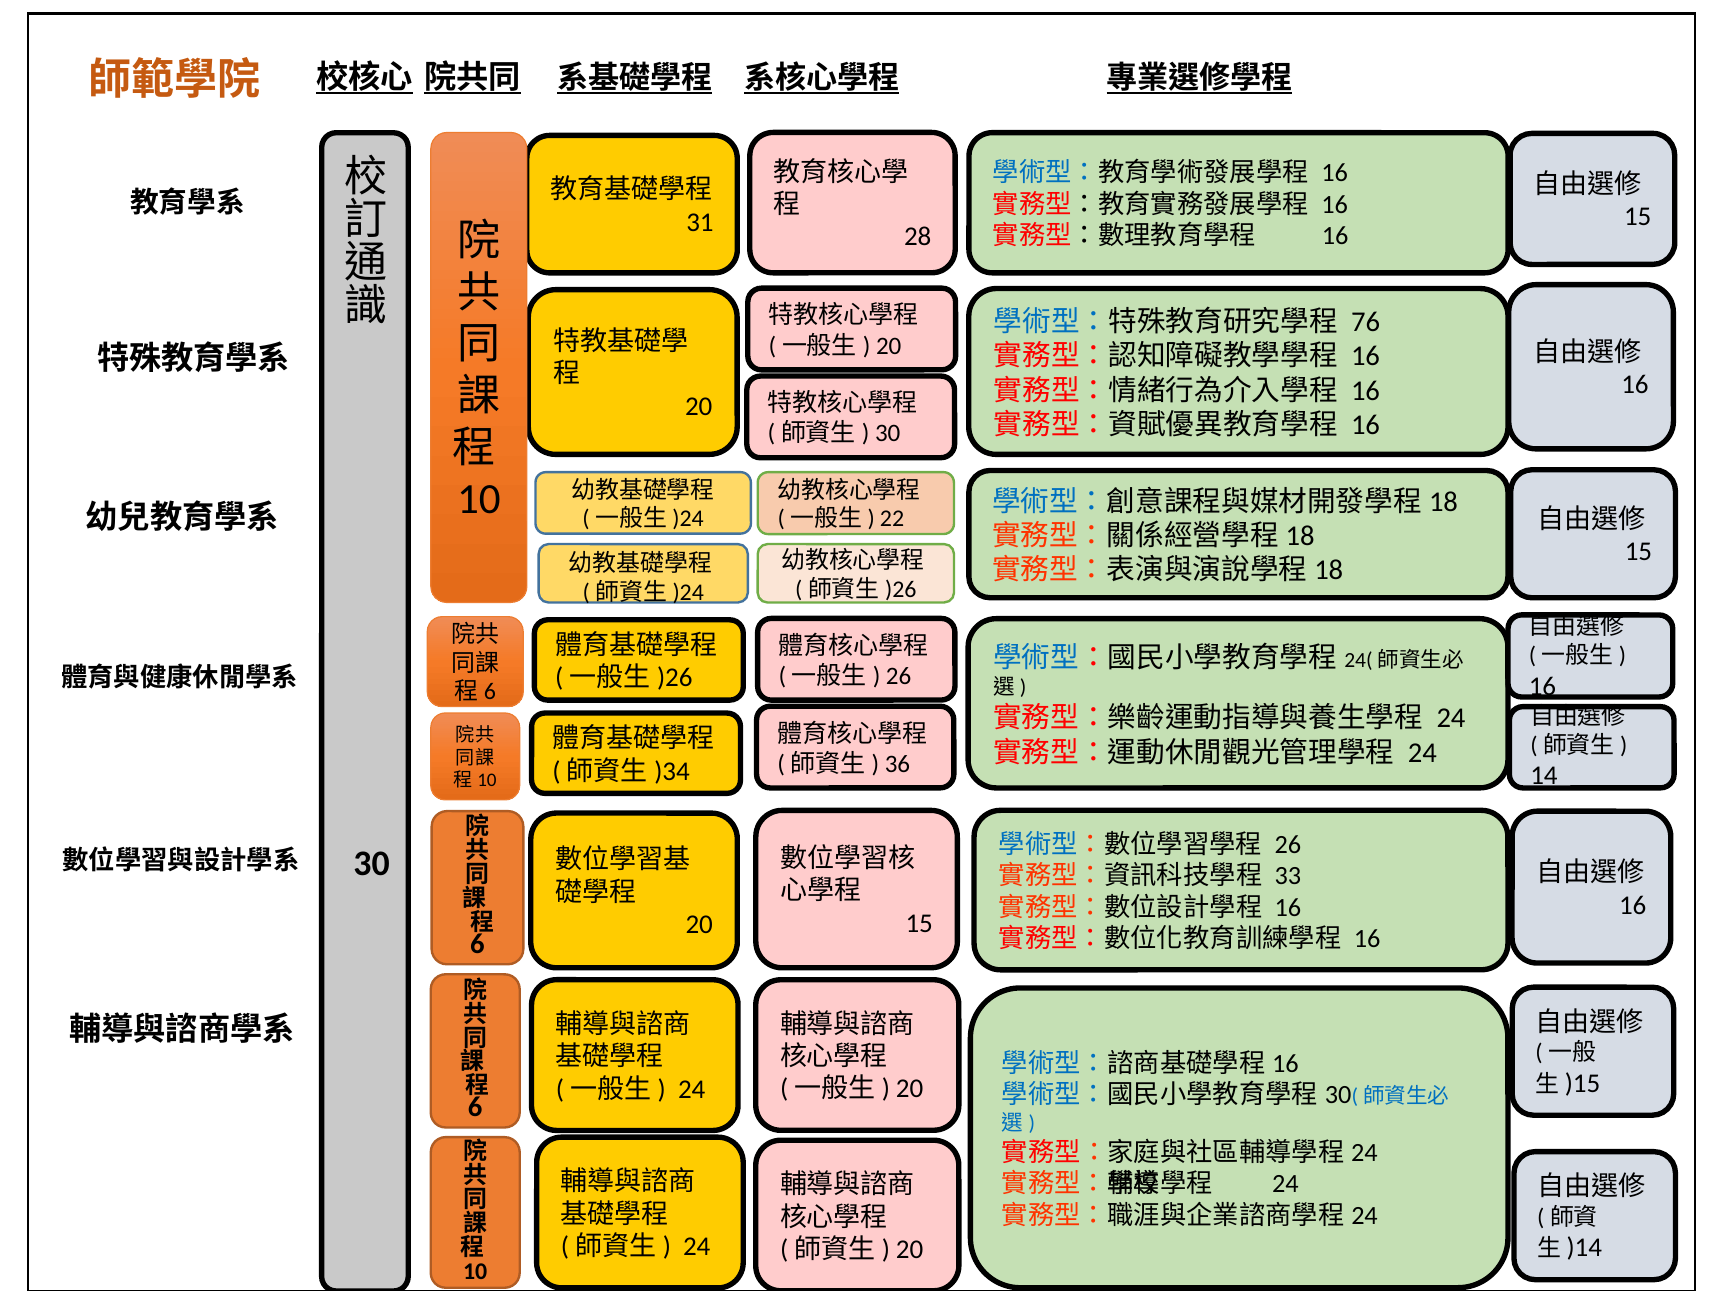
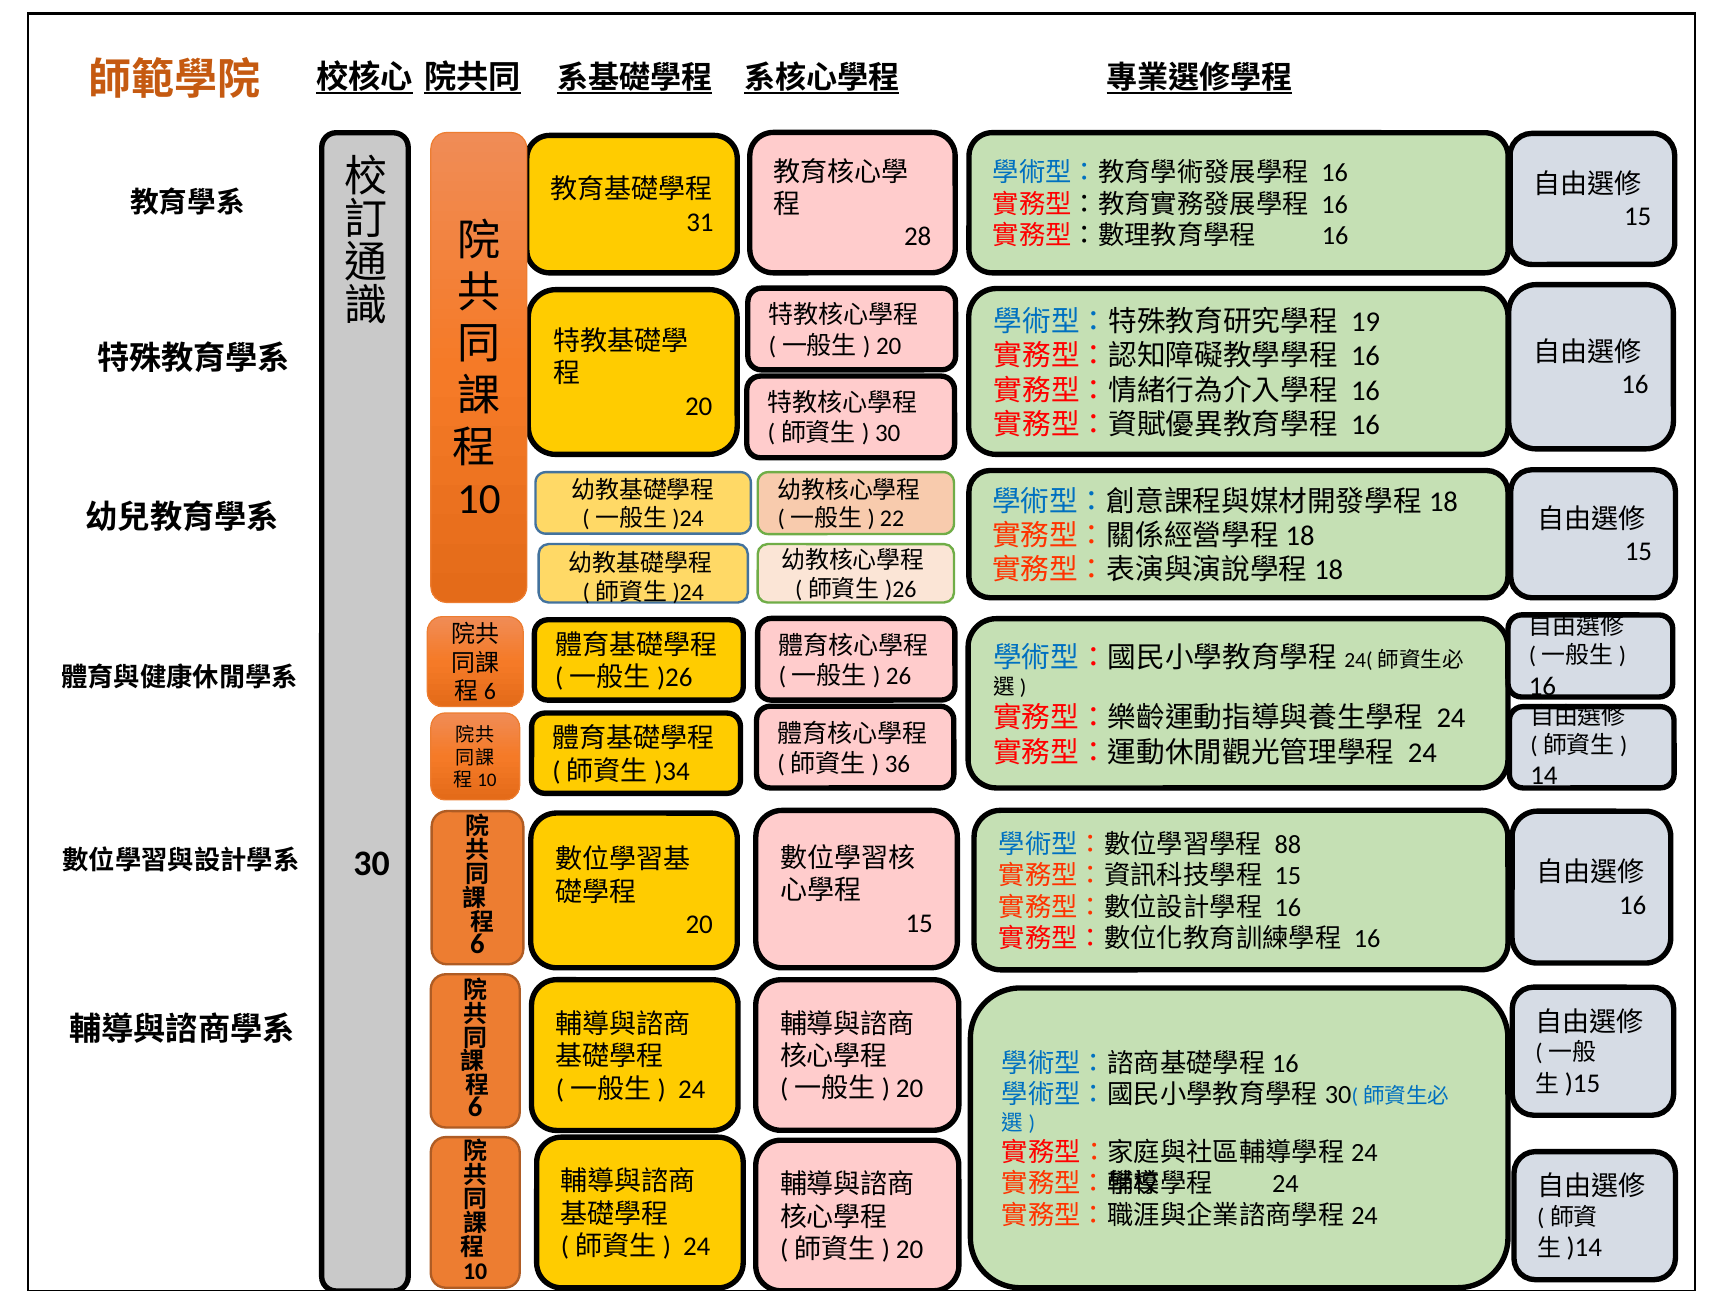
76: 76 -> 19 (1366, 322)
26: 26 -> 88 (1288, 844)
33: 33 -> 15 (1288, 876)
